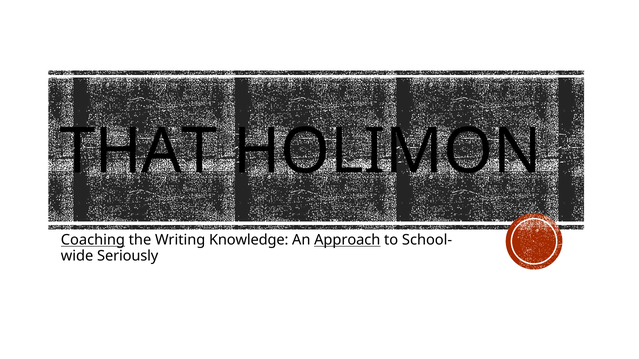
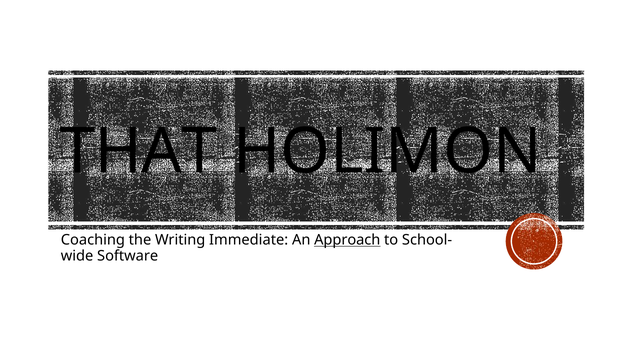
Coaching underline: present -> none (93, 240)
Knowledge: Knowledge -> Immediate (249, 240)
Seriously: Seriously -> Software (128, 256)
